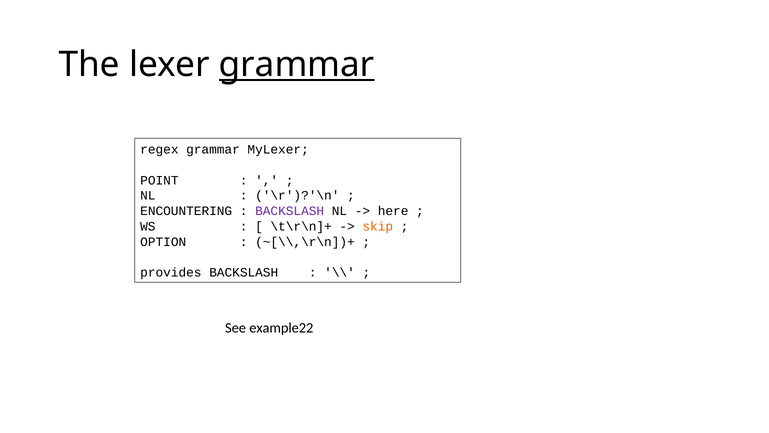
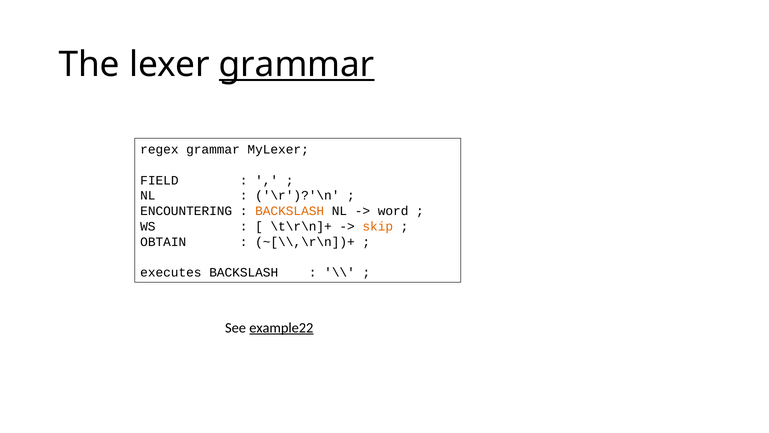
POINT: POINT -> FIELD (159, 180)
BACKSLASH colour: purple -> orange (290, 211)
here: here -> word (393, 211)
OPTION: OPTION -> OBTAIN (163, 242)
provides: provides -> executes (171, 272)
example22 underline: none -> present (281, 327)
